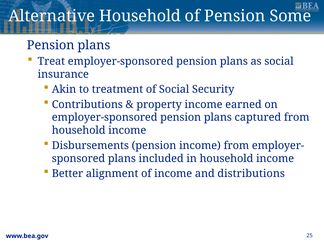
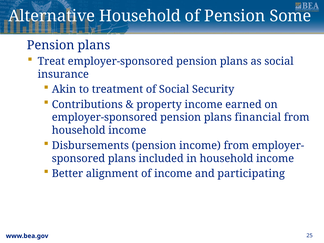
captured: captured -> financial (258, 117)
distributions: distributions -> participating (251, 174)
